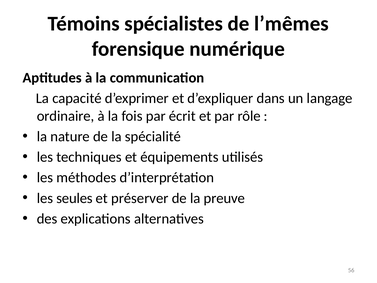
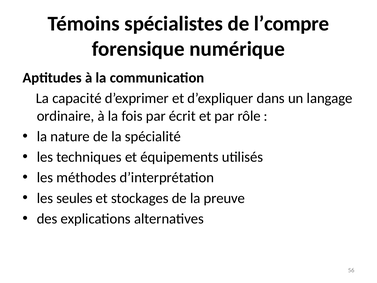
l’mêmes: l’mêmes -> l’compre (292, 24)
préserver: préserver -> stockages (140, 198)
